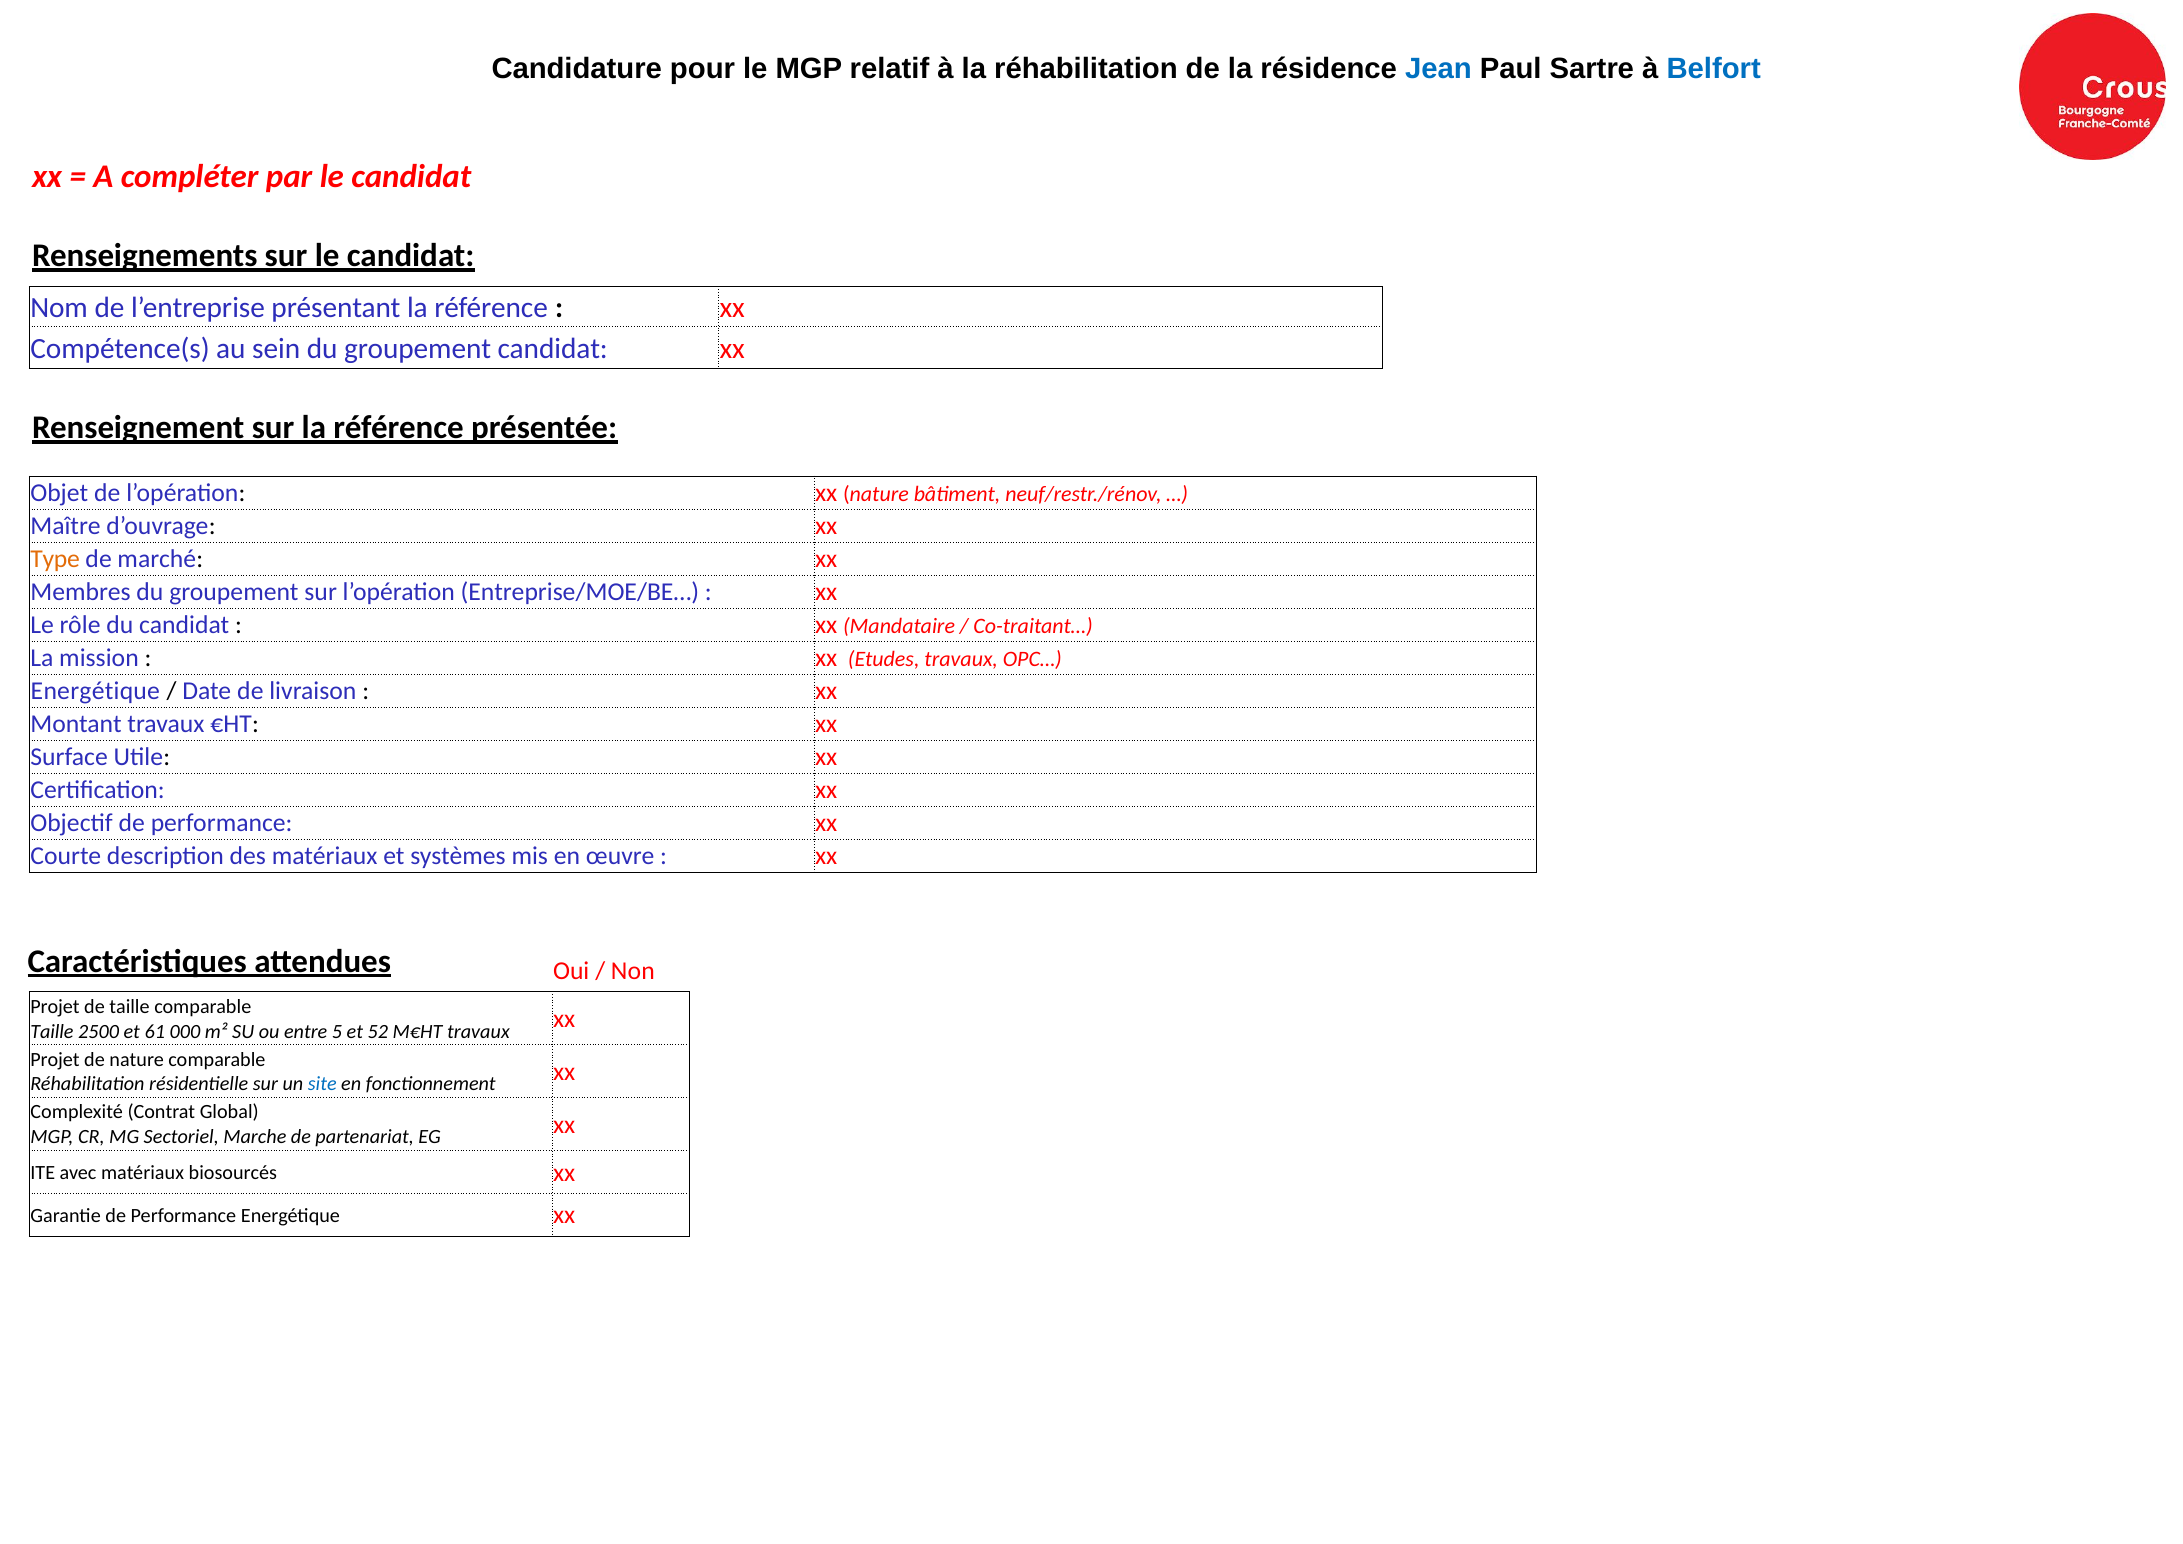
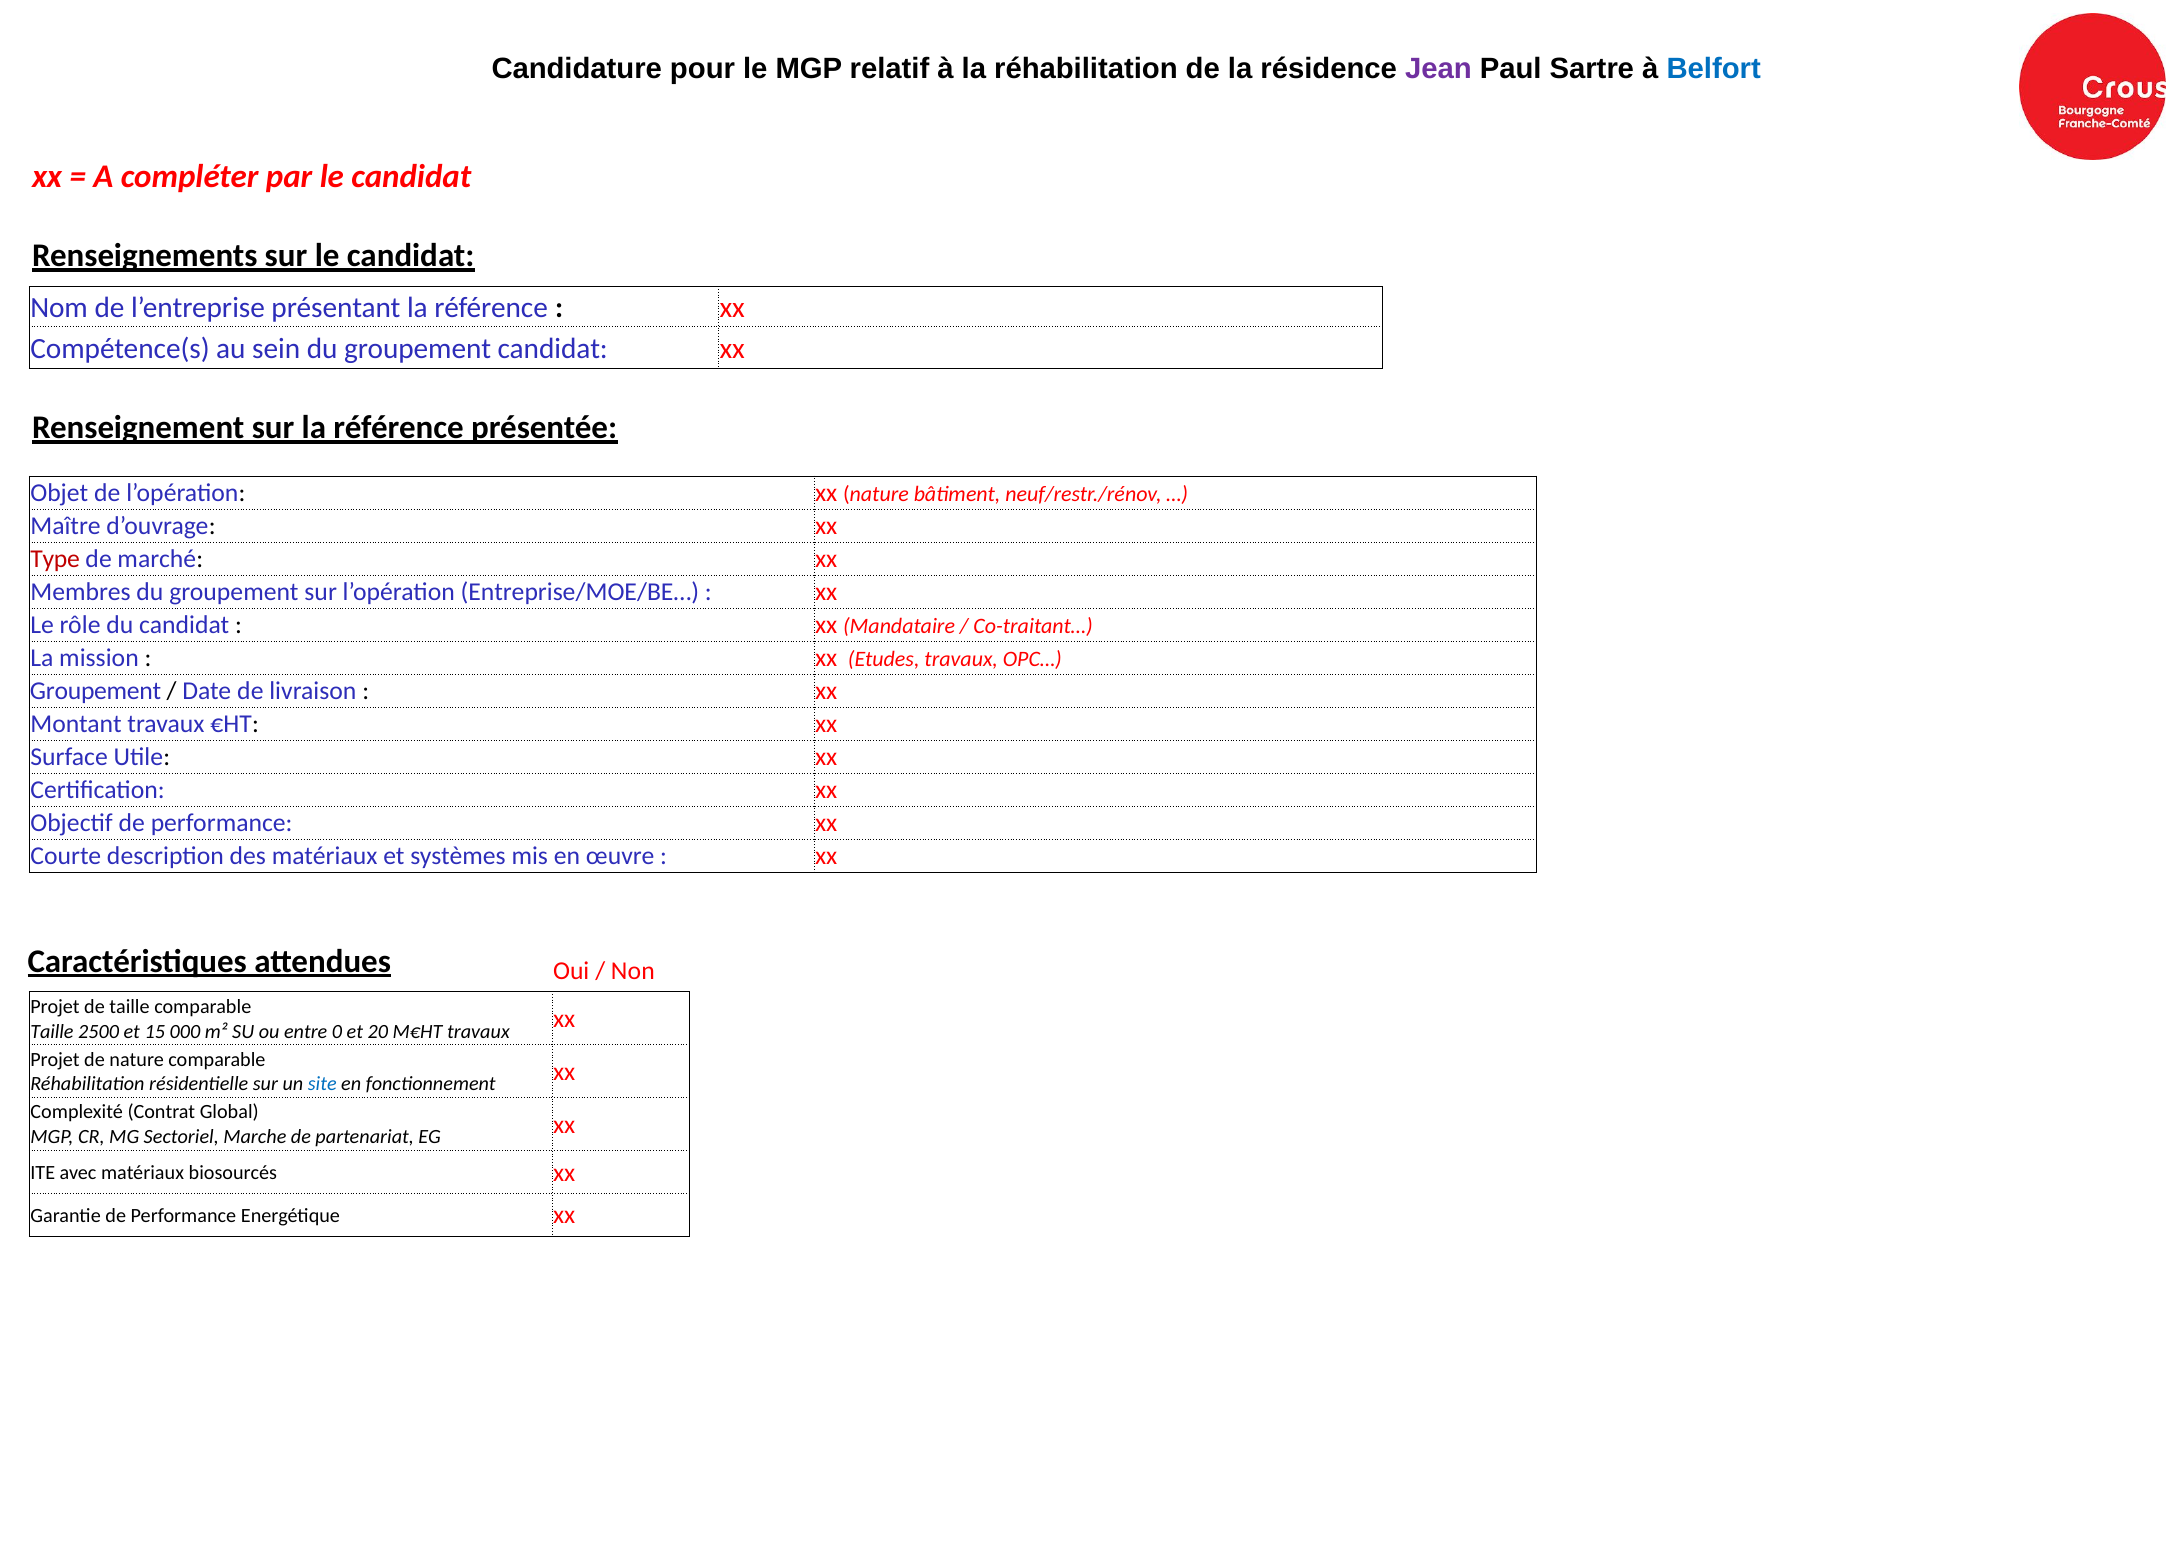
Jean colour: blue -> purple (1438, 69)
Type colour: orange -> red (55, 559)
Energétique: Energétique -> Groupement (96, 691)
61: 61 -> 15 (155, 1031)
5: 5 -> 0 (337, 1031)
52: 52 -> 20 (378, 1031)
